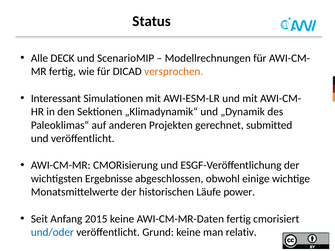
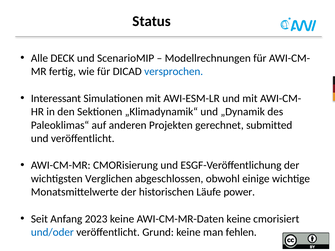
versprochen colour: orange -> blue (174, 72)
Ergebnisse: Ergebnisse -> Verglichen (109, 179)
2015: 2015 -> 2023 (96, 219)
AWI-CM-MR-Daten fertig: fertig -> keine (239, 219)
relativ: relativ -> fehlen (241, 232)
